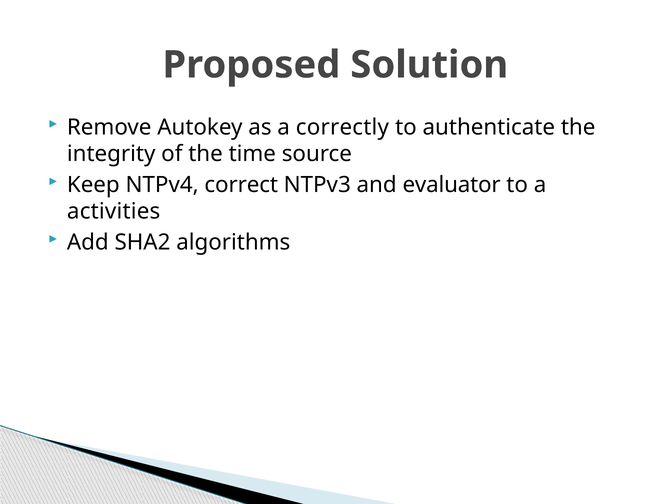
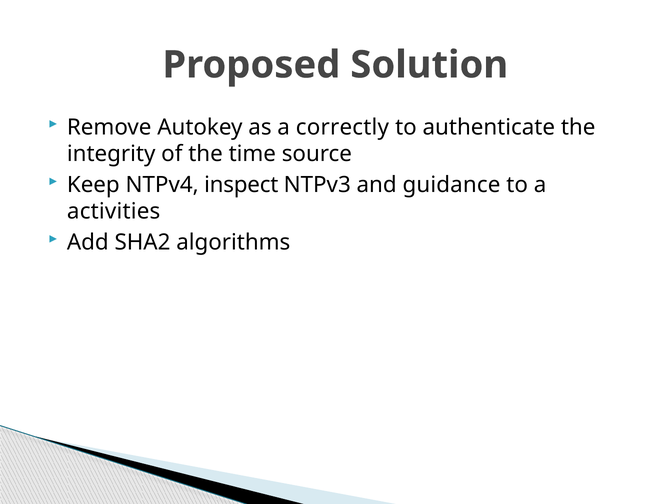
correct: correct -> inspect (241, 184)
evaluator: evaluator -> guidance (451, 184)
